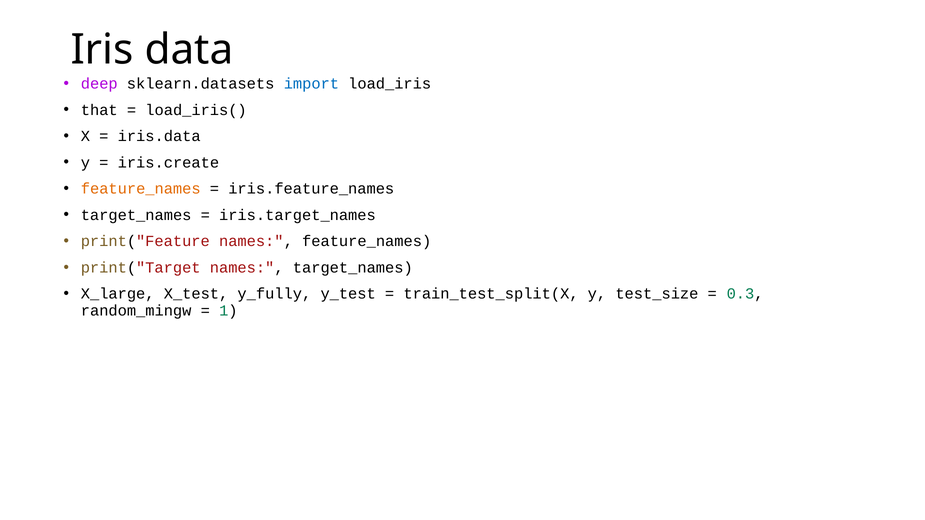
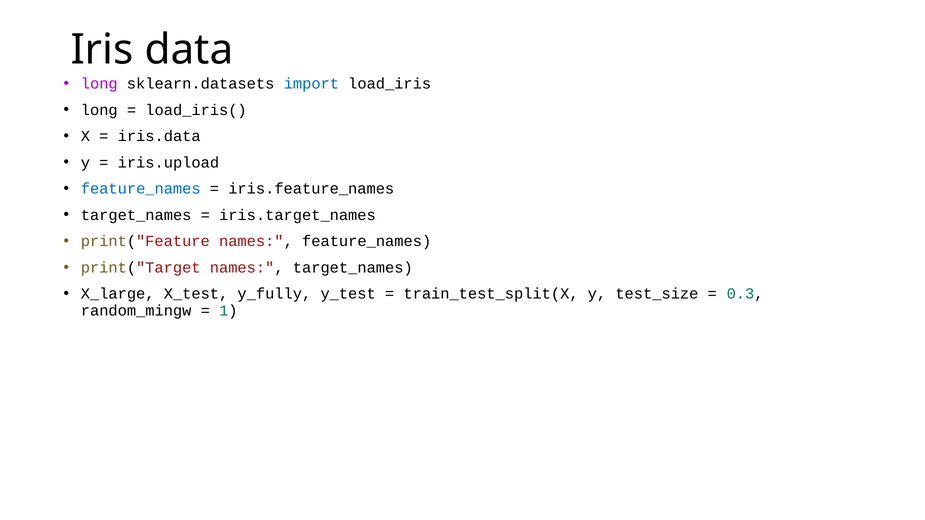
deep: deep -> long (99, 84)
that: that -> long (99, 110)
iris.create: iris.create -> iris.upload (168, 163)
feature_names colour: orange -> blue (141, 189)
